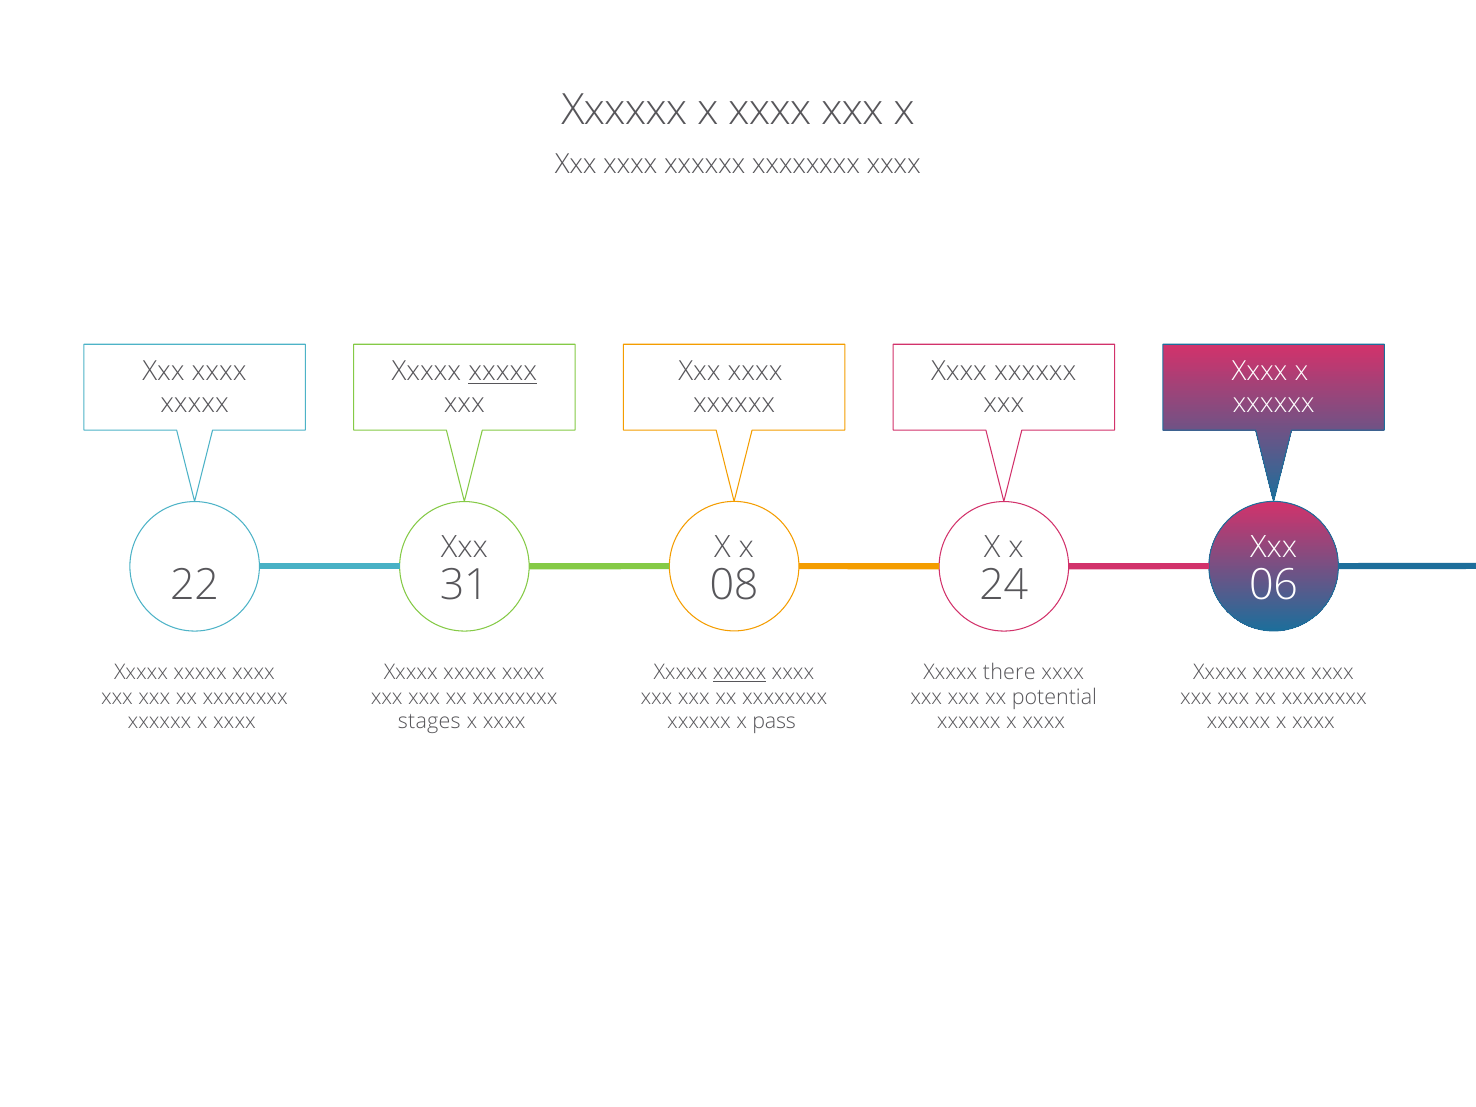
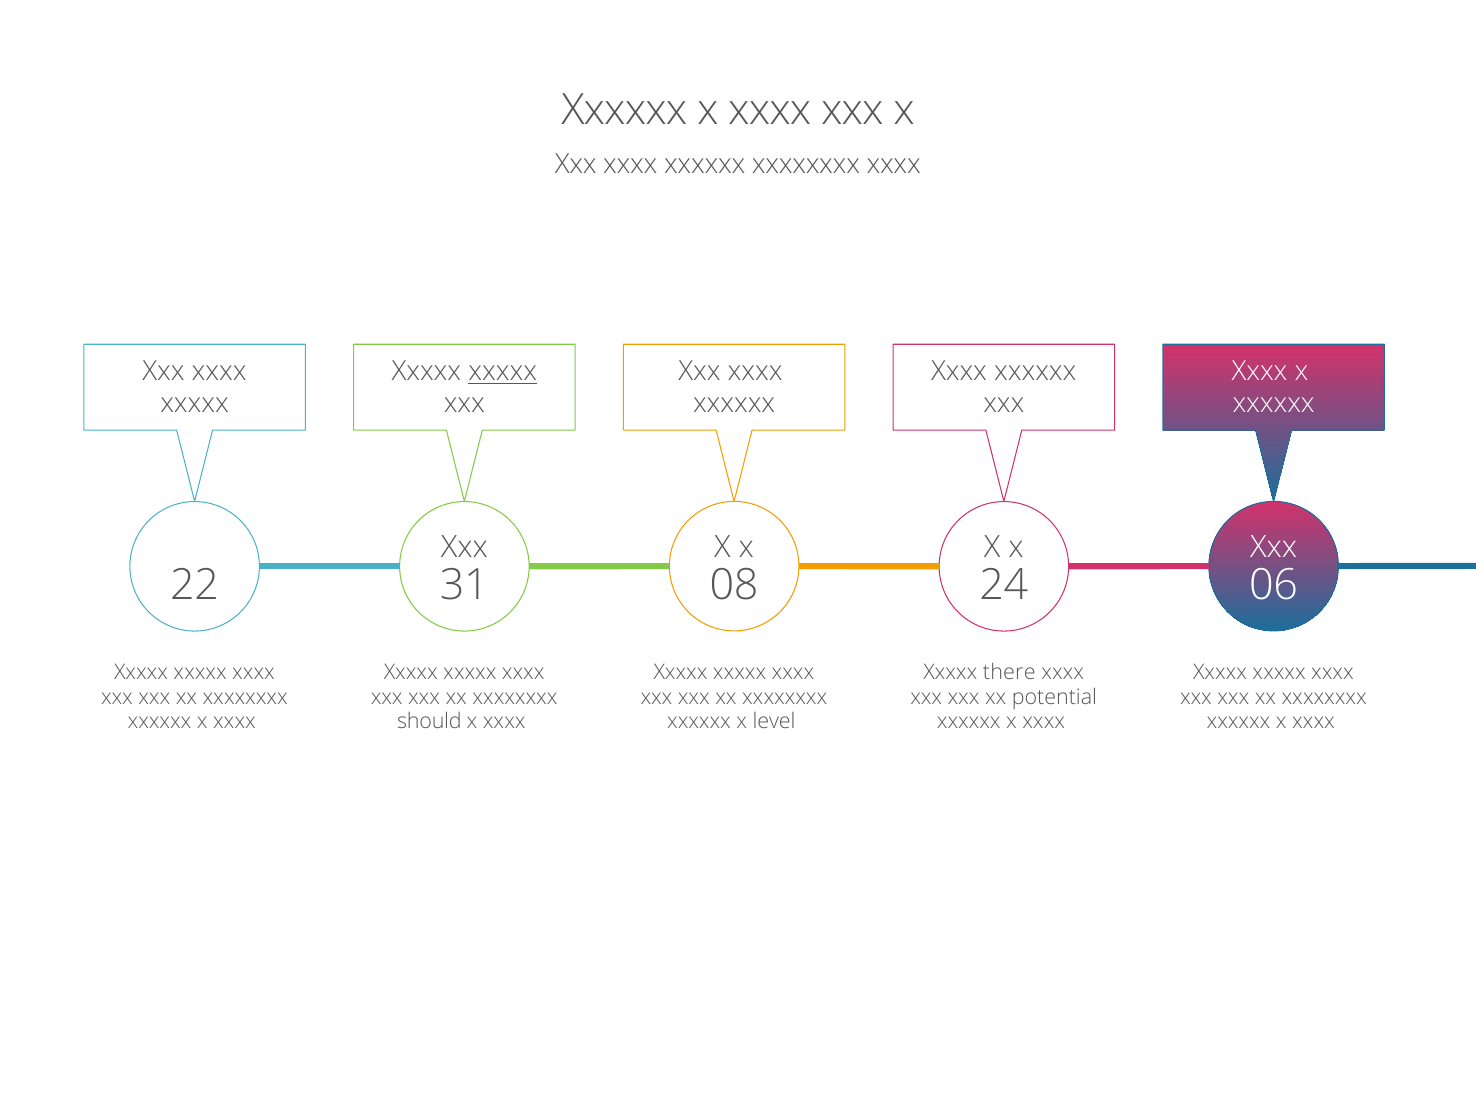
xxxxx underline: present -> none (740, 673)
stages: stages -> should (429, 722)
pass: pass -> level (774, 722)
